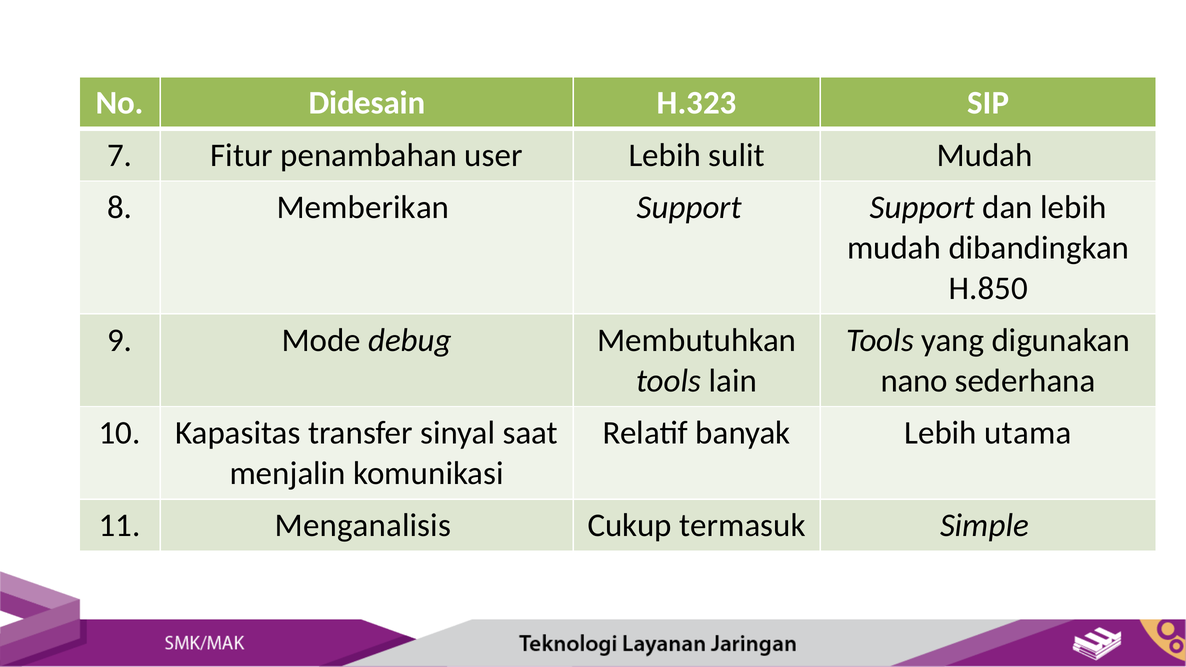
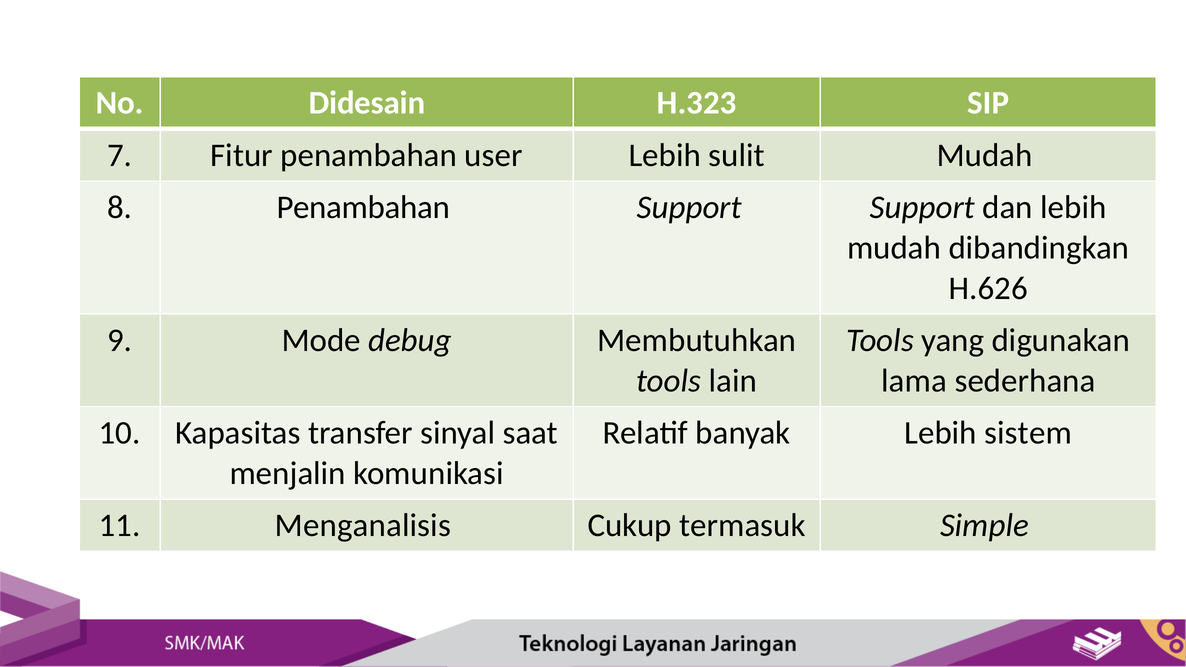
8 Memberikan: Memberikan -> Penambahan (363, 208)
H.850: H.850 -> H.626 (988, 288)
nano: nano -> lama (914, 381)
utama: utama -> sistem (1028, 433)
